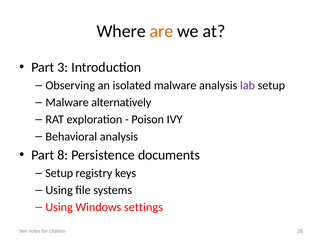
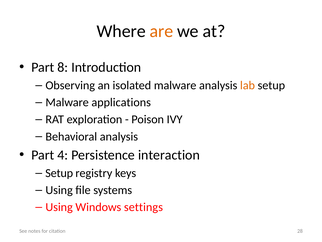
3: 3 -> 8 (63, 67)
lab colour: purple -> orange (247, 85)
alternatively: alternatively -> applications (121, 102)
8: 8 -> 4 (63, 155)
documents: documents -> interaction (169, 155)
